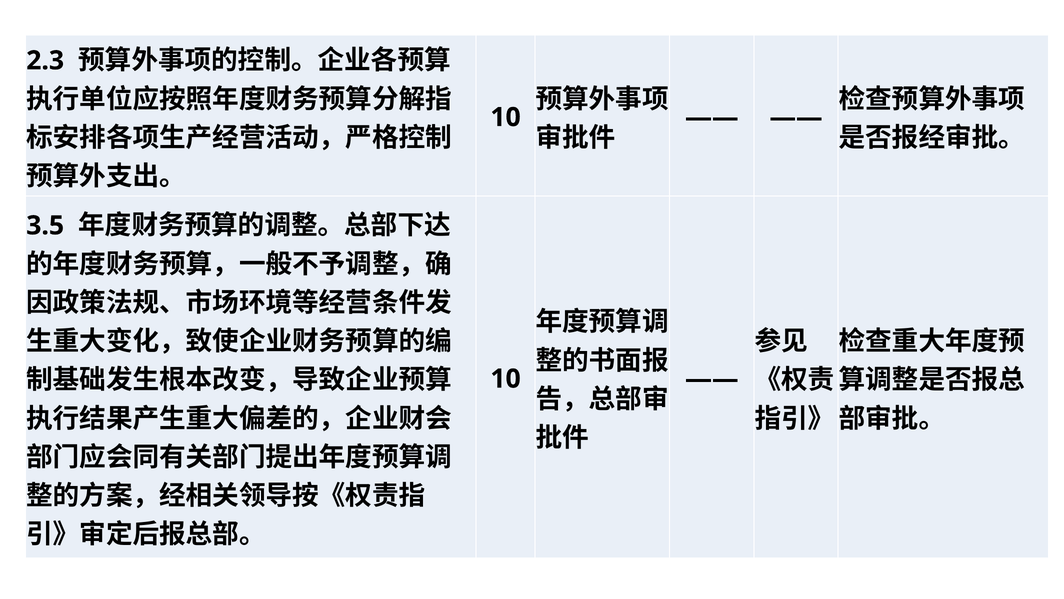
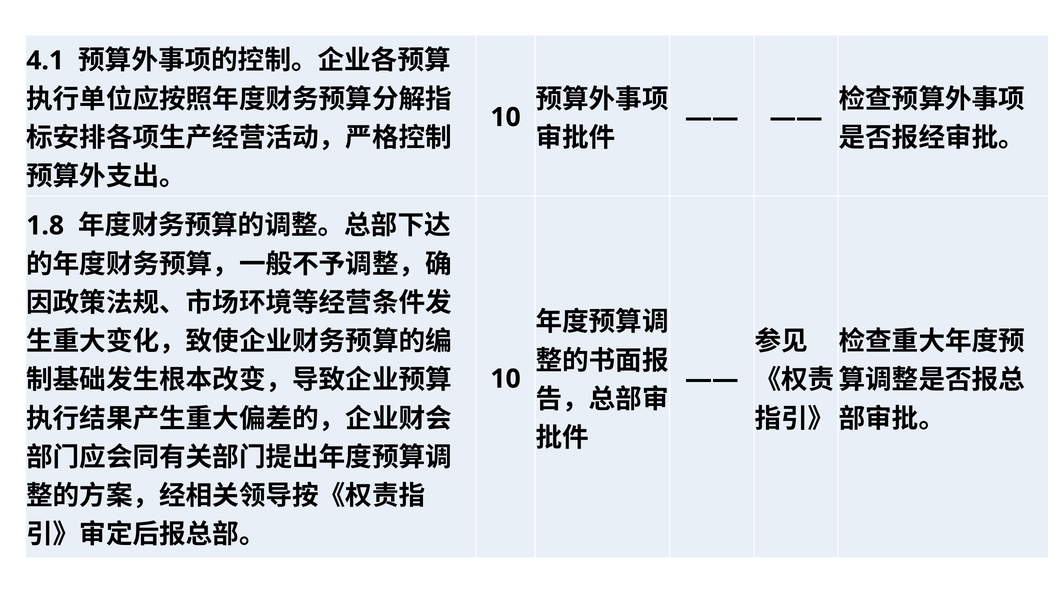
2.3: 2.3 -> 4.1 (45, 61)
3.5: 3.5 -> 1.8 (45, 225)
